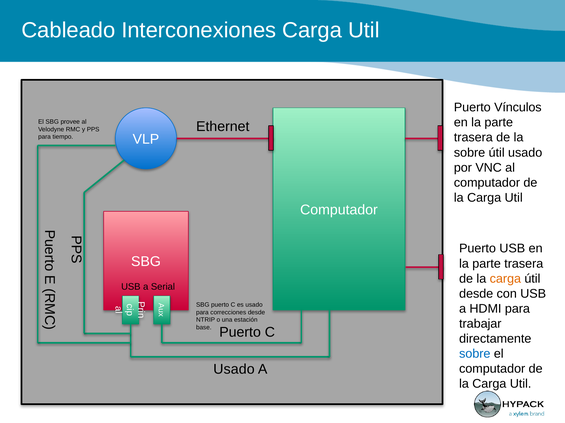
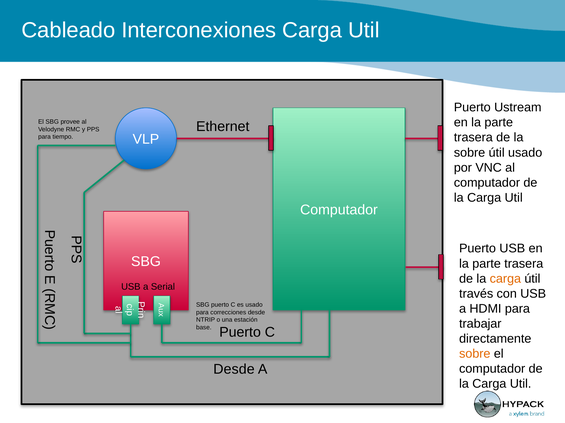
Vínculos: Vínculos -> Ustream (518, 108)
desde: desde -> través (476, 294)
sobre colour: blue -> orange (475, 354)
Usado: Usado -> Desde (234, 370)
